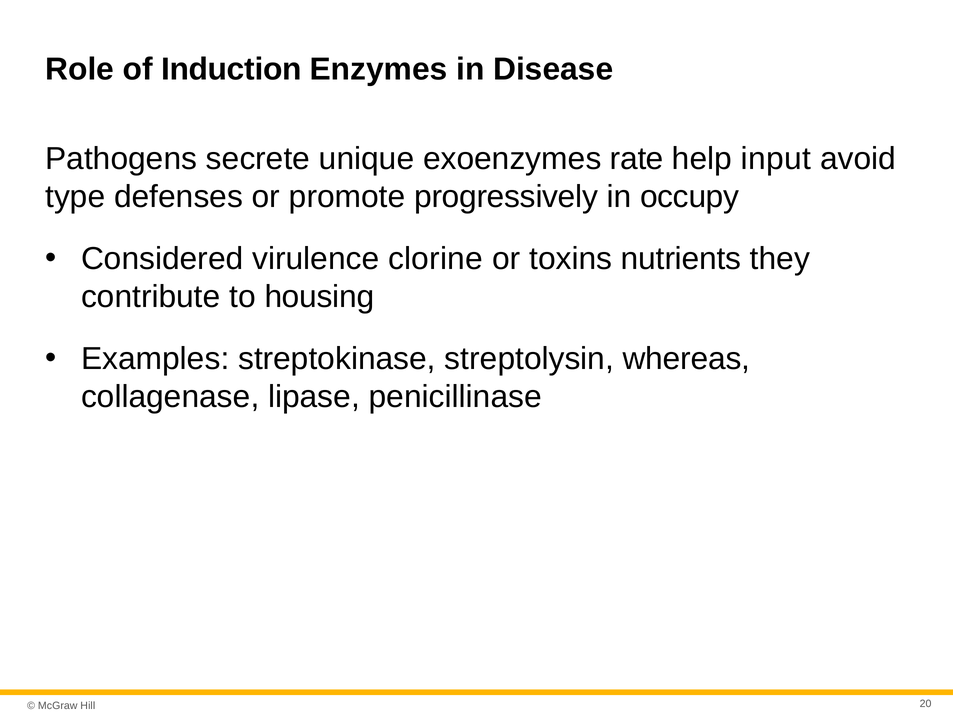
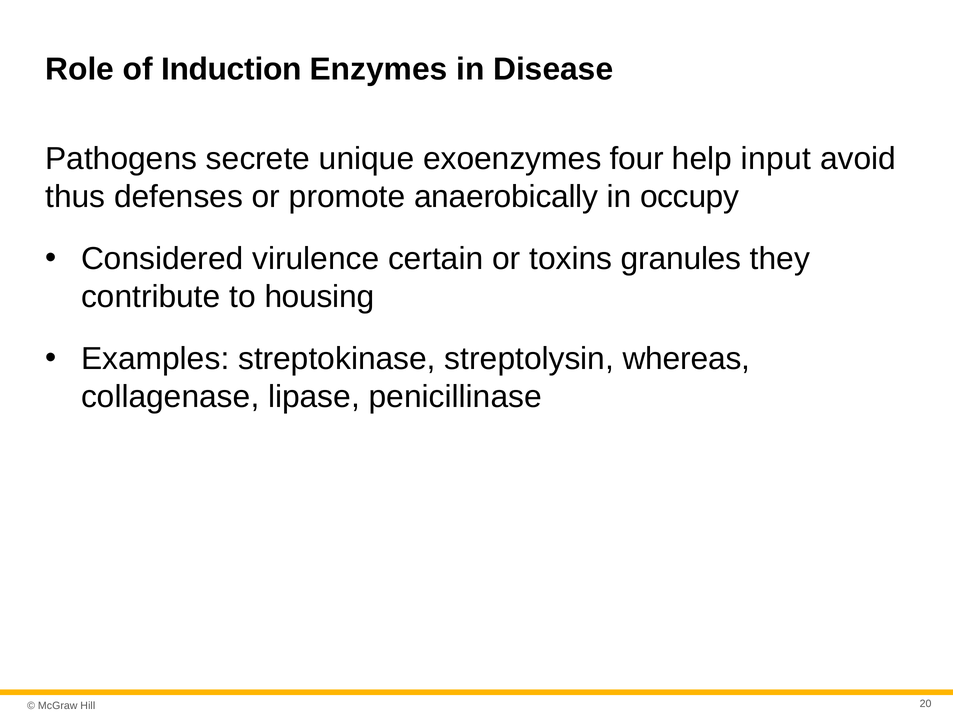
rate: rate -> four (637, 159)
type: type -> thus (75, 197)
progressively: progressively -> anaerobically (506, 197)
clorine: clorine -> certain (436, 259)
nutrients: nutrients -> granules (681, 259)
